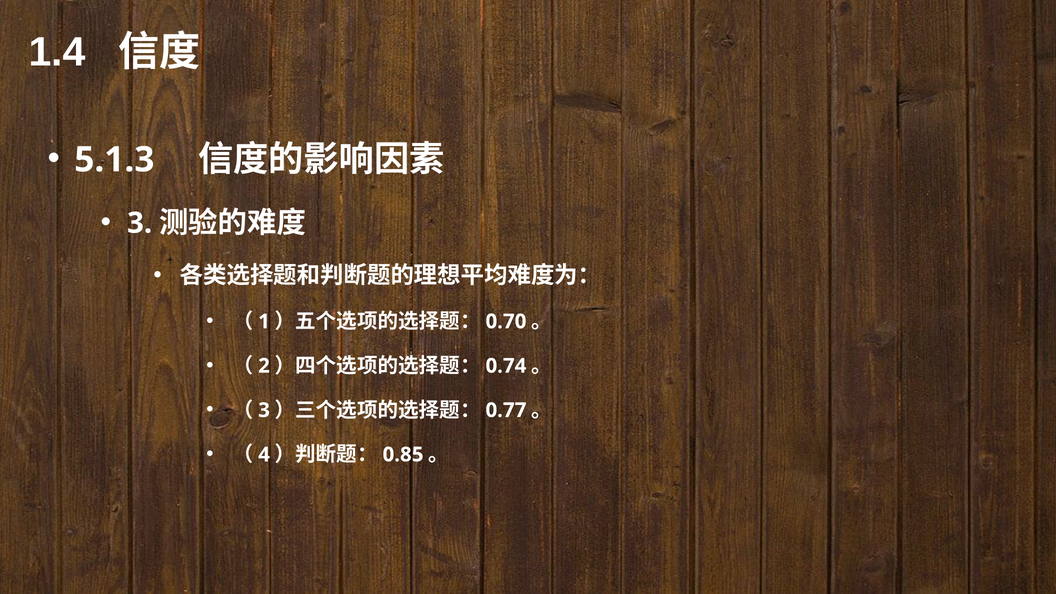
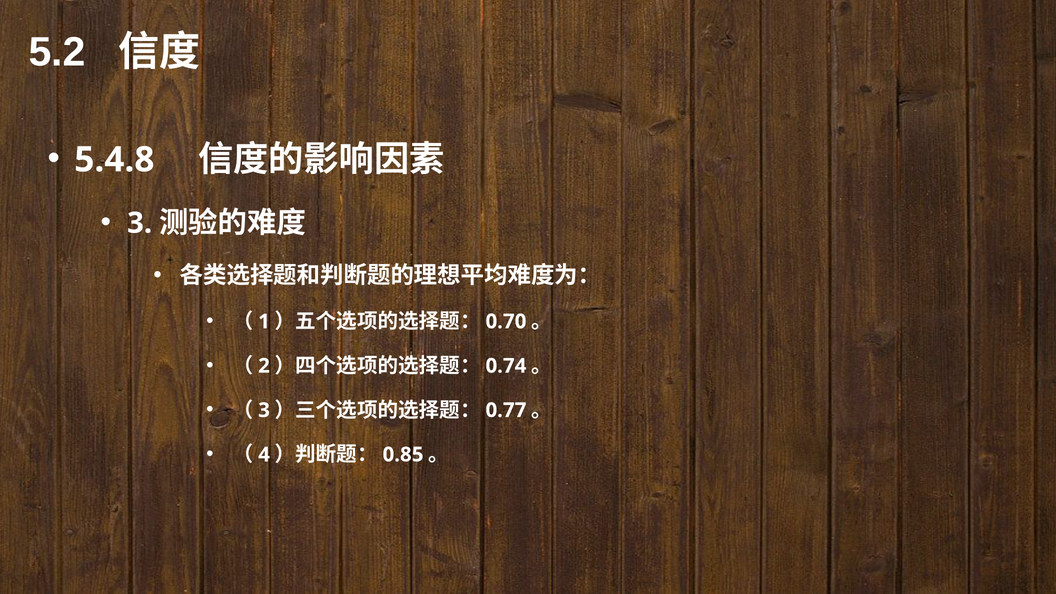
1.4: 1.4 -> 5.2 (57, 52)
5.1.3: 5.1.3 -> 5.4.8 (114, 160)
